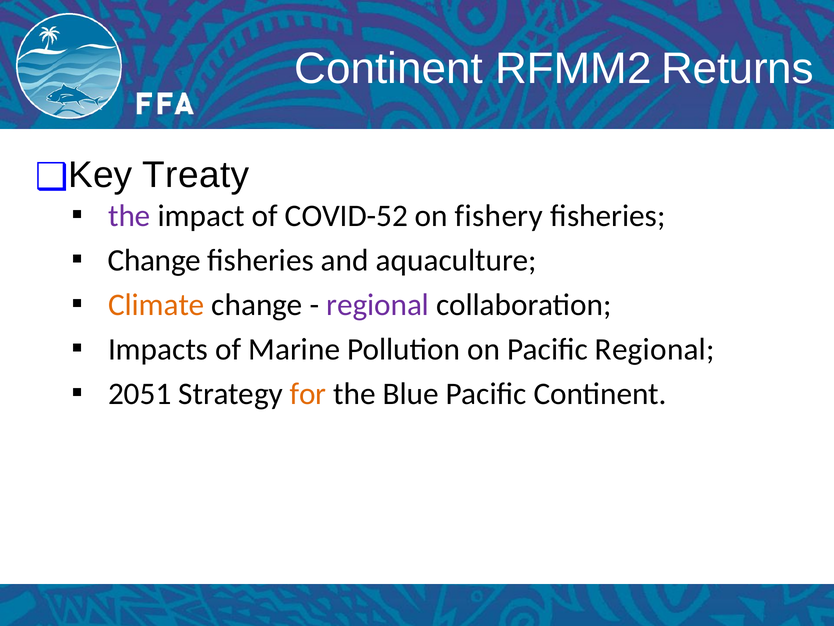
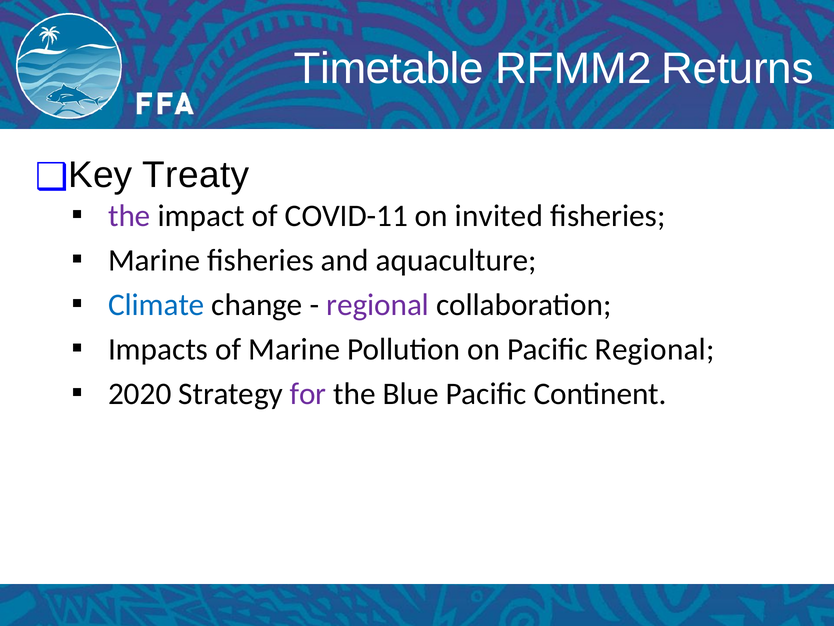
Continent: Continent -> Timetable (389, 68)
COVID-52: COVID-52 -> COVID-11 (346, 216)
fishery: fishery -> invited (499, 216)
Change: Change -> Marine (154, 260)
Climate colour: orange -> blue (156, 305)
2051: 2051 -> 2020 (140, 394)
for colour: orange -> purple (308, 394)
